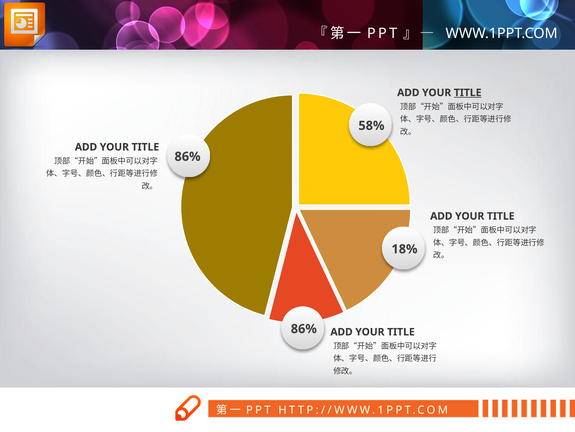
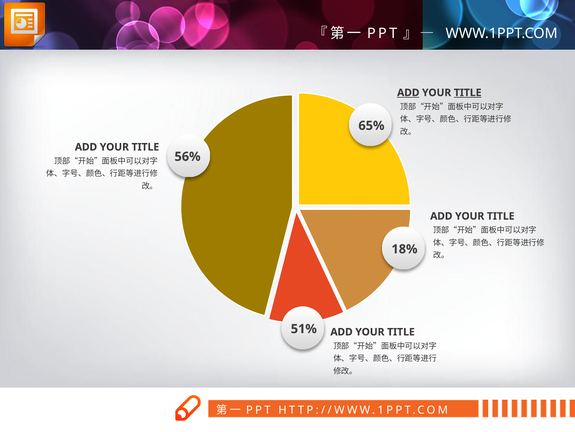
ADD underline: none -> present (408, 93)
58%: 58% -> 65% (371, 125)
86%: 86% -> 56% (188, 156)
86%: 86% -> 51% (304, 328)
